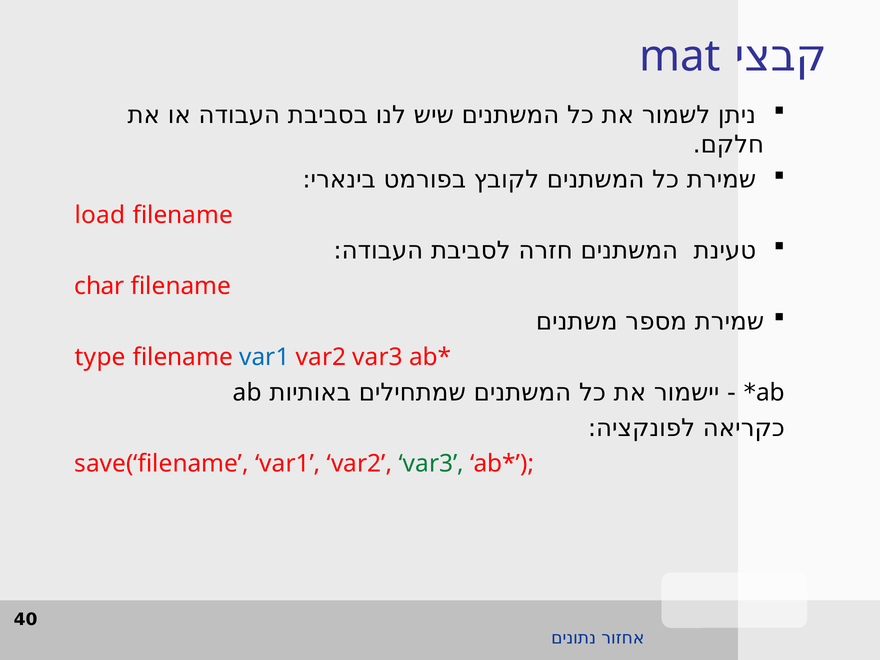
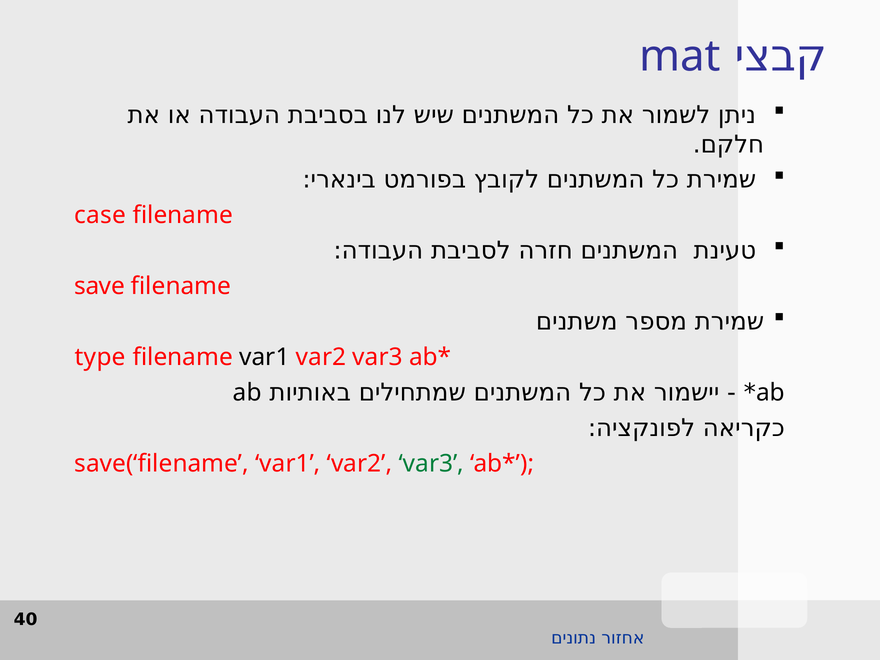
load: load -> case (100, 215)
char: char -> save (100, 286)
var1 colour: blue -> black (264, 357)
